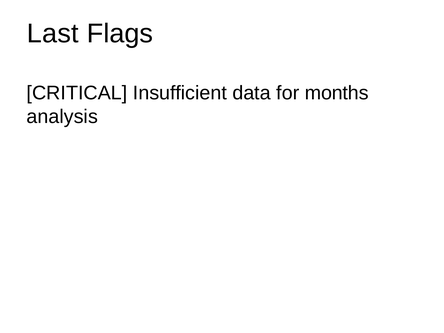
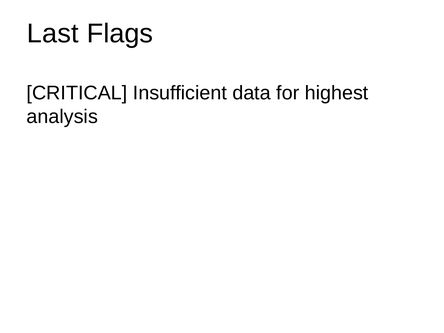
months: months -> highest (337, 93)
